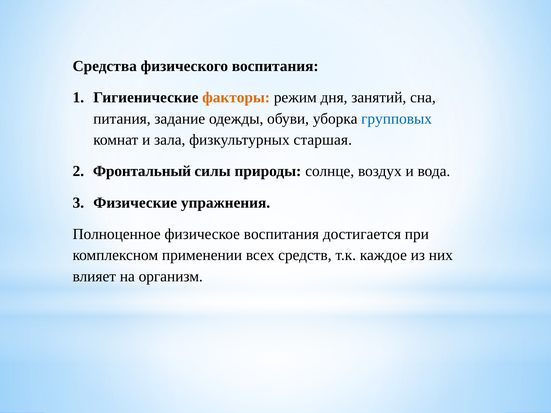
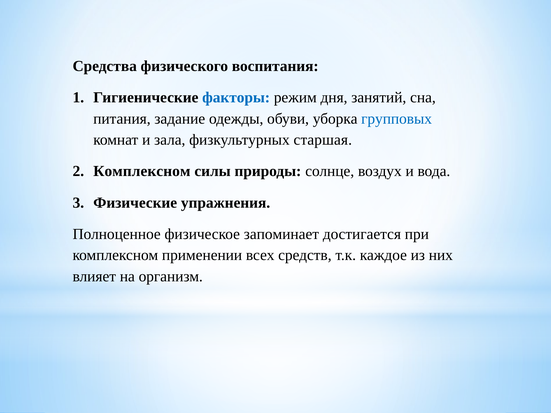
факторы colour: orange -> blue (236, 98)
Фронтальный: Фронтальный -> Комплексном (142, 171)
физическое воспитания: воспитания -> запоминает (281, 234)
